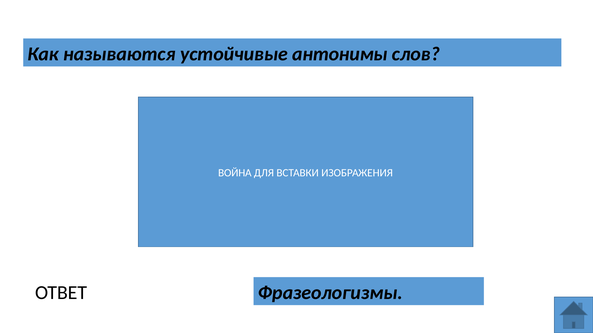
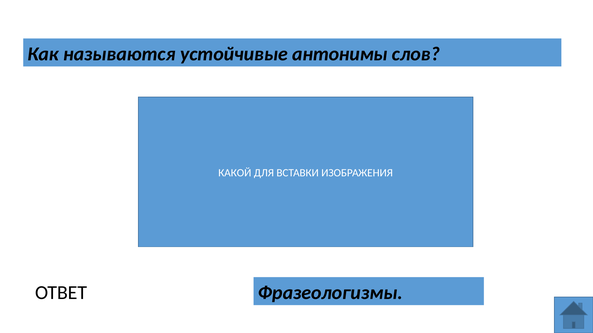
ВОЙНА: ВОЙНА -> КАКОЙ (235, 173)
